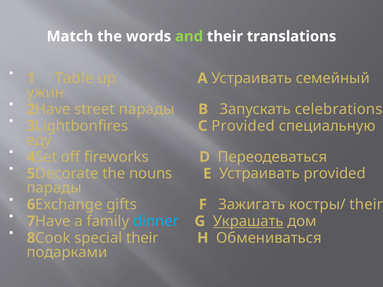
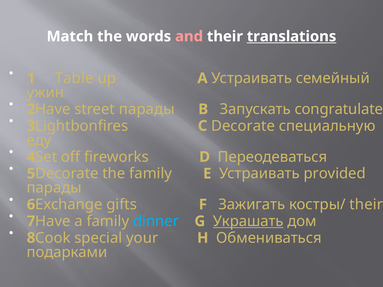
and colour: light green -> pink (189, 36)
translations underline: none -> present (292, 36)
celebrations: celebrations -> congratulate (339, 109)
C Provided: Provided -> Decorate (243, 126)
the nouns: nouns -> family (151, 174)
special their: their -> your (142, 238)
